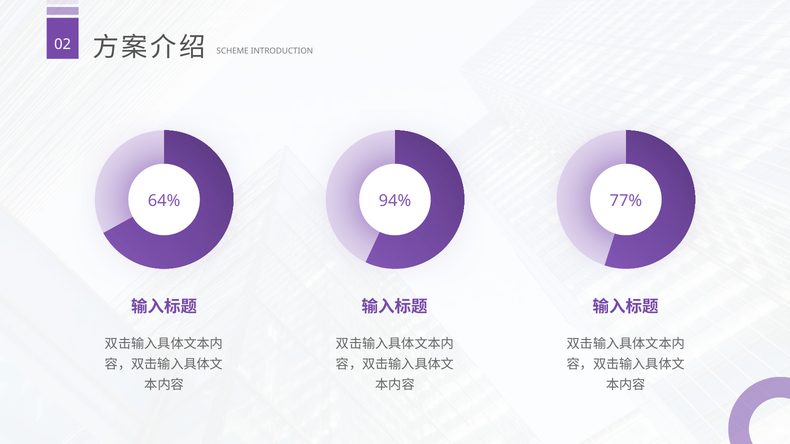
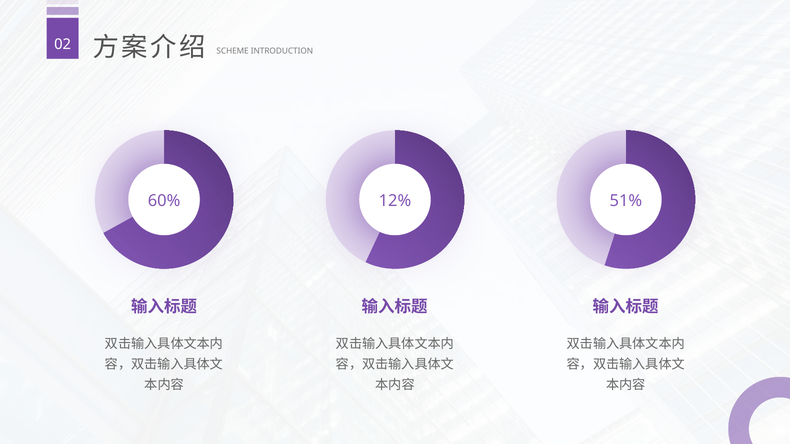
64%: 64% -> 60% (164, 201)
94%: 94% -> 12% (395, 201)
77%: 77% -> 51% (626, 201)
